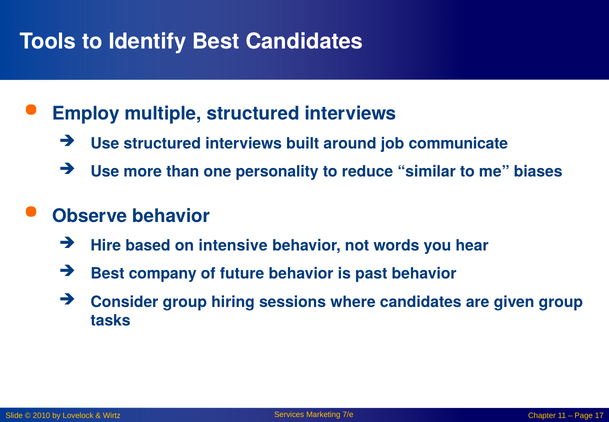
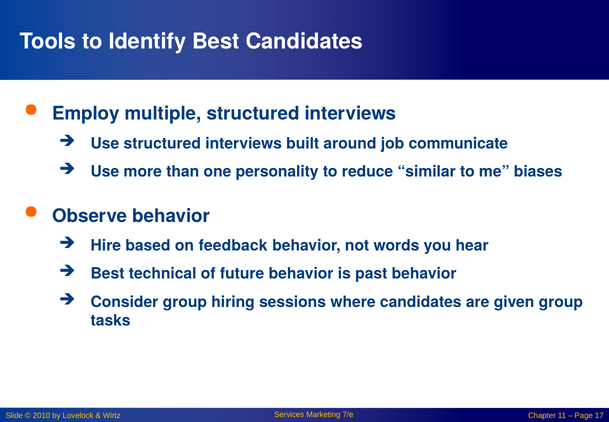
intensive: intensive -> feedback (233, 246)
company: company -> technical (163, 274)
